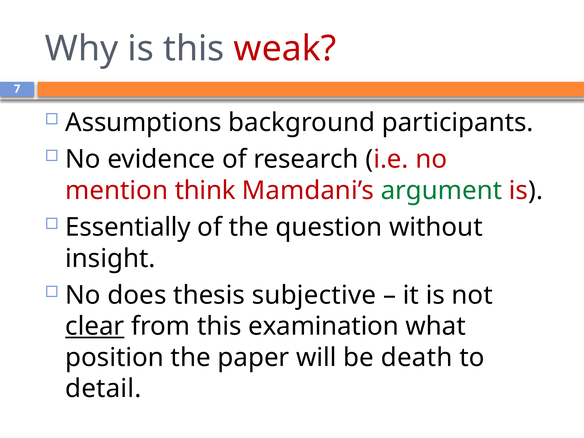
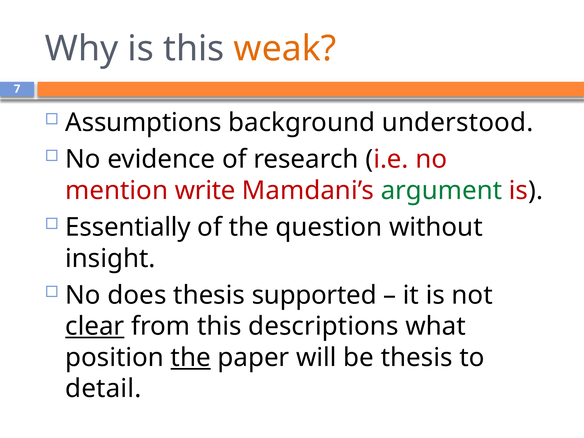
weak colour: red -> orange (285, 49)
participants: participants -> understood (458, 122)
think: think -> write (205, 190)
subjective: subjective -> supported (314, 295)
examination: examination -> descriptions (323, 326)
the underline: none -> present (191, 358)
be death: death -> thesis (417, 358)
